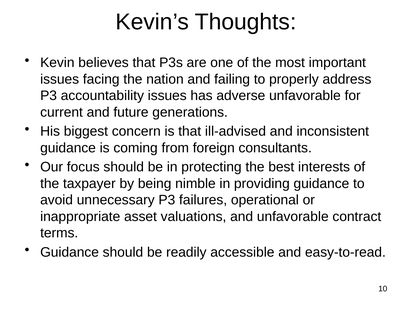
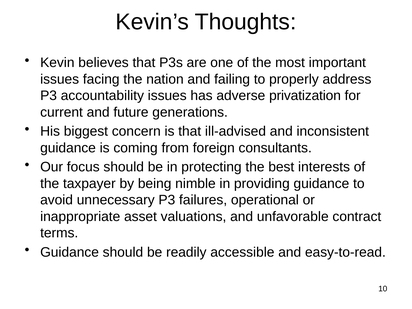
adverse unfavorable: unfavorable -> privatization (305, 96)
